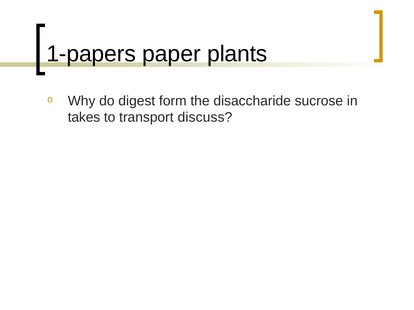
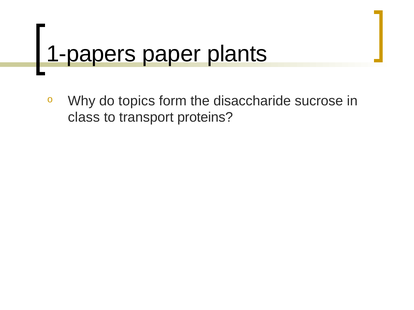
digest: digest -> topics (137, 101)
takes: takes -> class (84, 118)
discuss: discuss -> proteins (205, 118)
